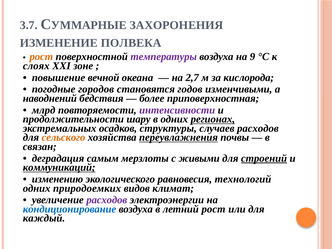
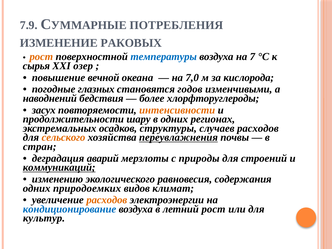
3.7: 3.7 -> 7.9 (29, 25)
ЗАХОРОНЕНИЯ: ЗАХОРОНЕНИЯ -> ПОТРЕБЛЕНИЯ (176, 25)
ПОЛВЕКА: ПОЛВЕКА -> РАКОВЫХ (131, 43)
температуры colour: purple -> blue (164, 57)
9: 9 -> 7 (253, 57)
слоях: слоях -> сырья (36, 66)
зоне: зоне -> озер (83, 66)
2,7: 2,7 -> 7,0 (192, 78)
городов: городов -> глазных (96, 89)
приповерхностная: приповерхностная -> хлорфторуглероды (213, 98)
млрд: млрд -> засух (44, 110)
интенсивности colour: purple -> orange (177, 110)
регионах underline: present -> none (213, 119)
связан: связан -> стран (40, 147)
самым: самым -> аварий (103, 158)
живыми: живыми -> природы (199, 158)
строений underline: present -> none (264, 158)
технологий: технологий -> содержания (243, 179)
расходов colour: purple -> orange (107, 200)
каждый: каждый -> культур (44, 218)
